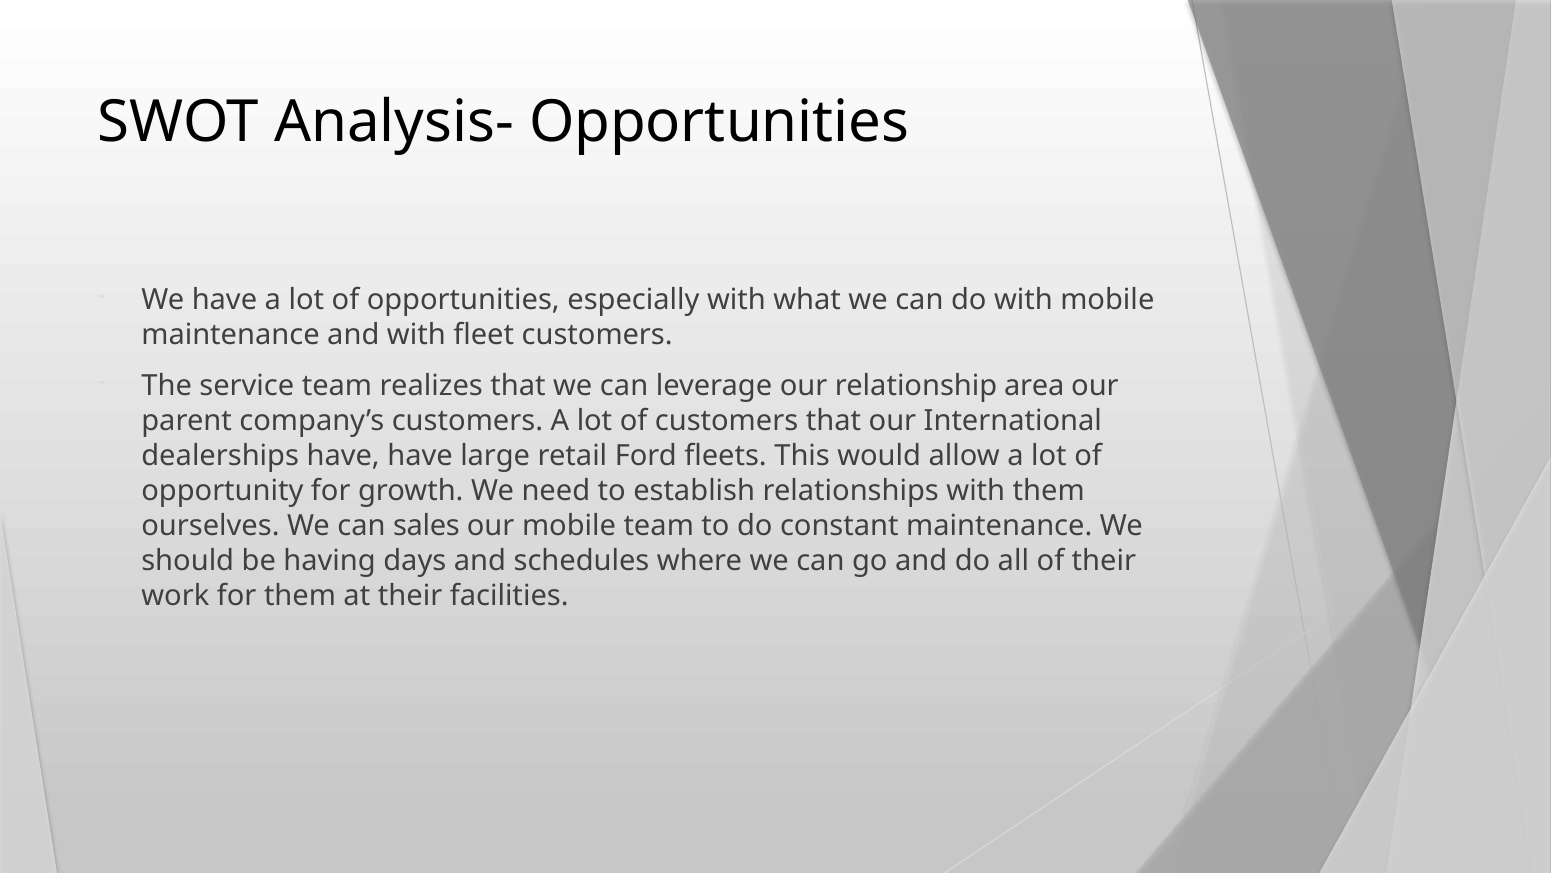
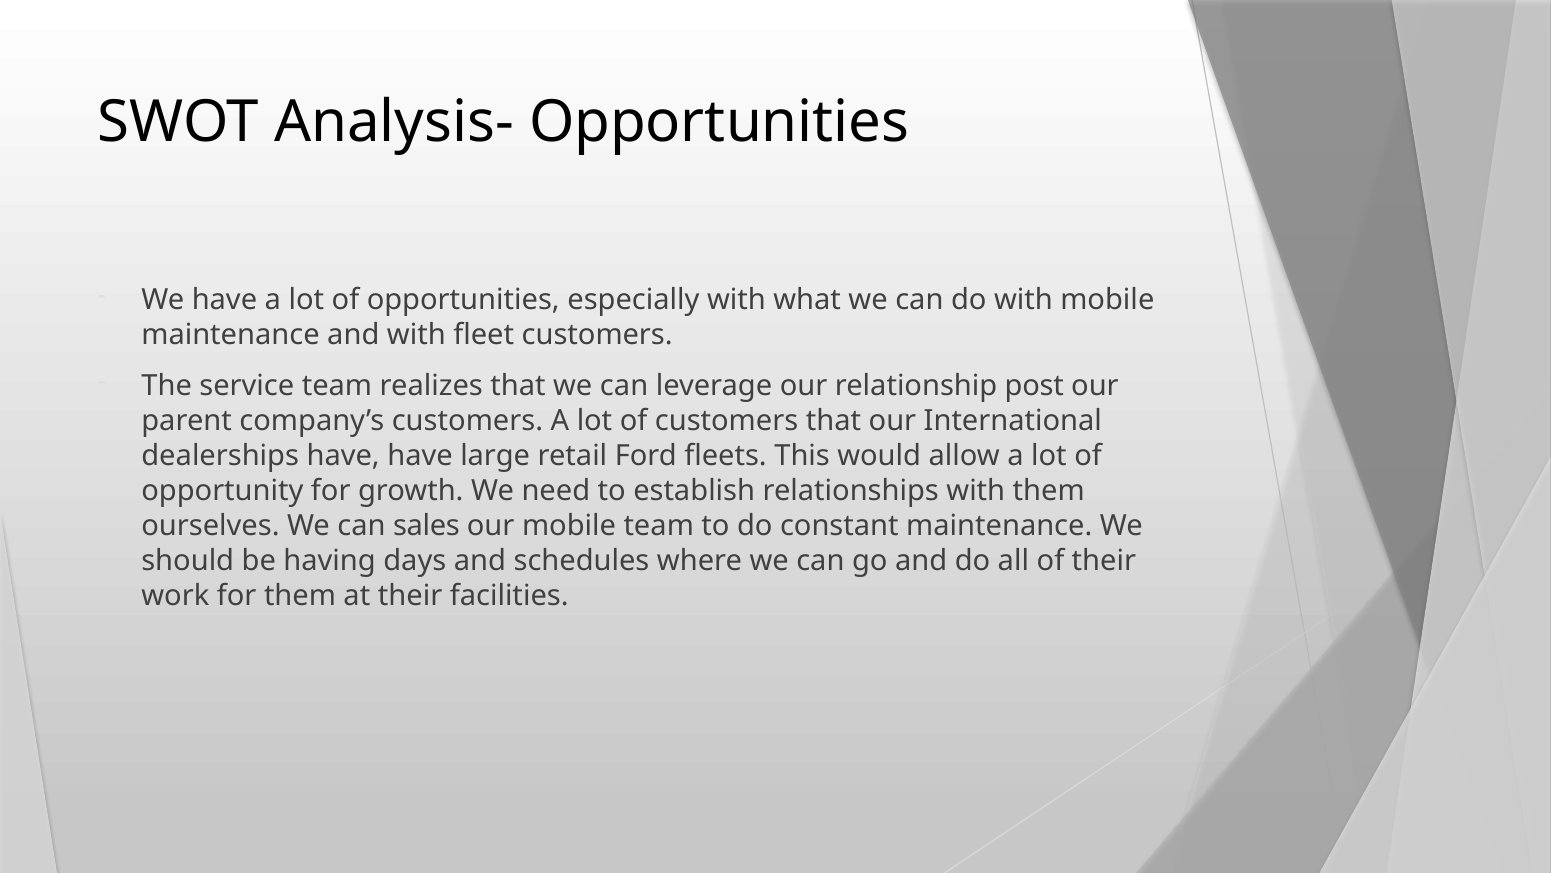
area: area -> post (1034, 386)
